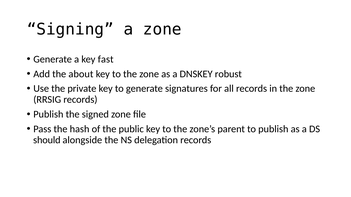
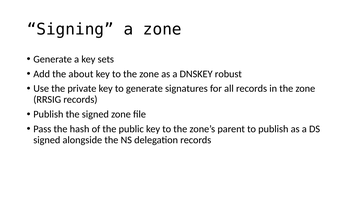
fast: fast -> sets (106, 59)
should: should -> signed (47, 140)
